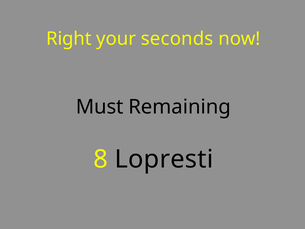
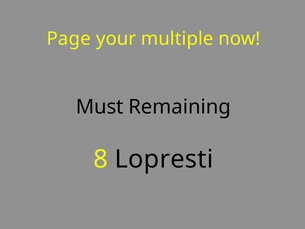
Right: Right -> Page (69, 39)
seconds: seconds -> multiple (177, 39)
